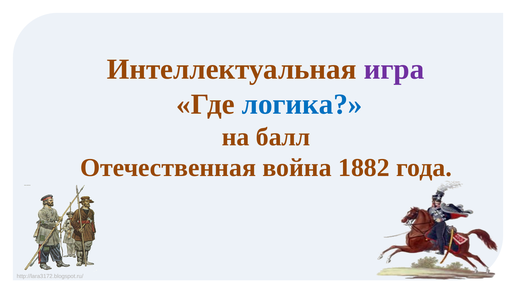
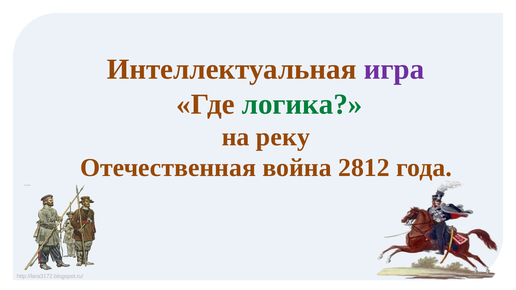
логика colour: blue -> green (302, 104)
балл: балл -> реку (283, 137)
1882: 1882 -> 2812 (364, 168)
